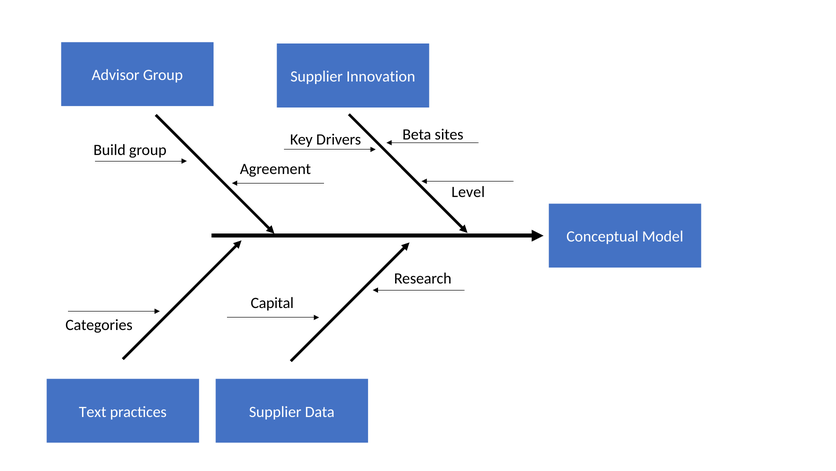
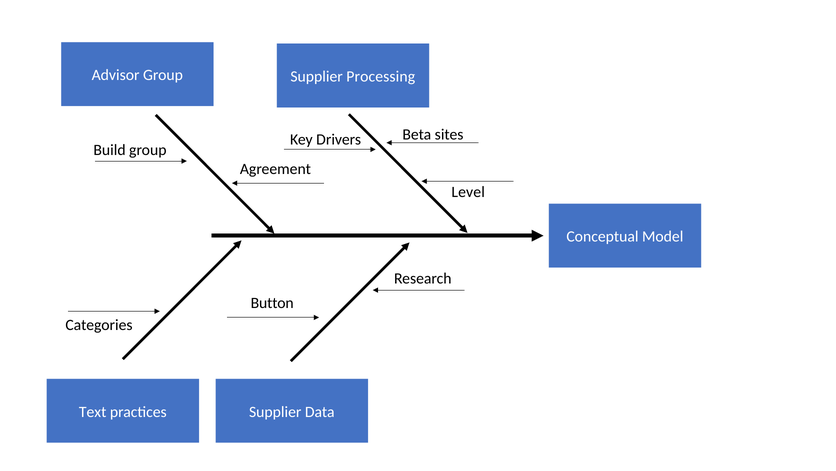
Innovation: Innovation -> Processing (381, 77)
Capital: Capital -> Button (272, 303)
